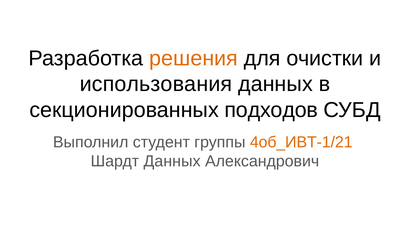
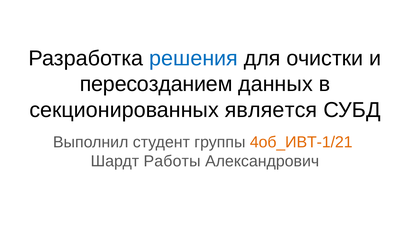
решения colour: orange -> blue (194, 58)
использования: использования -> пересозданием (156, 84)
подходов: подходов -> является (271, 110)
Шардт Данных: Данных -> Работы (172, 161)
